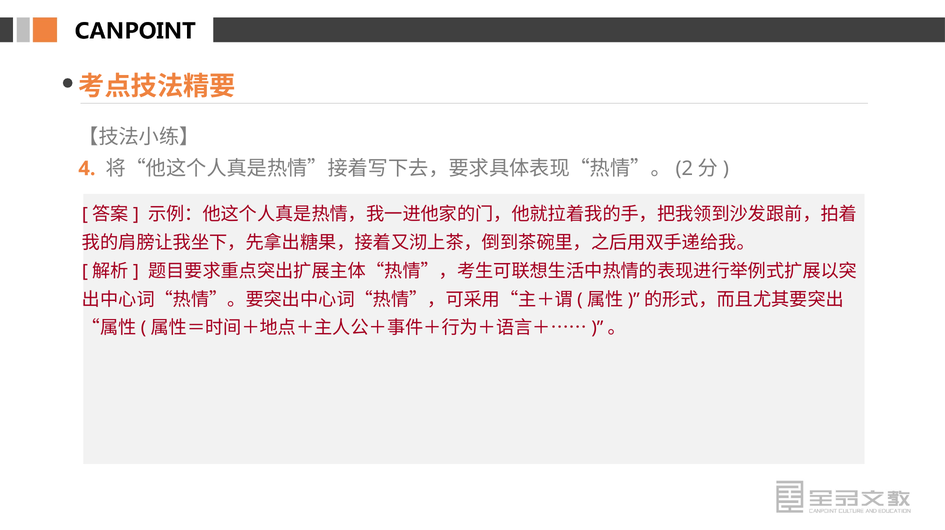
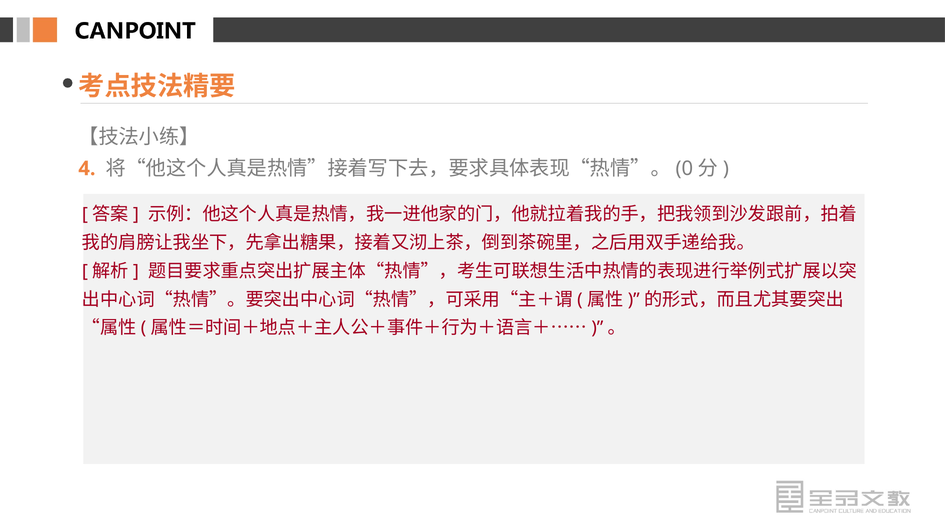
2: 2 -> 0 (684, 168)
